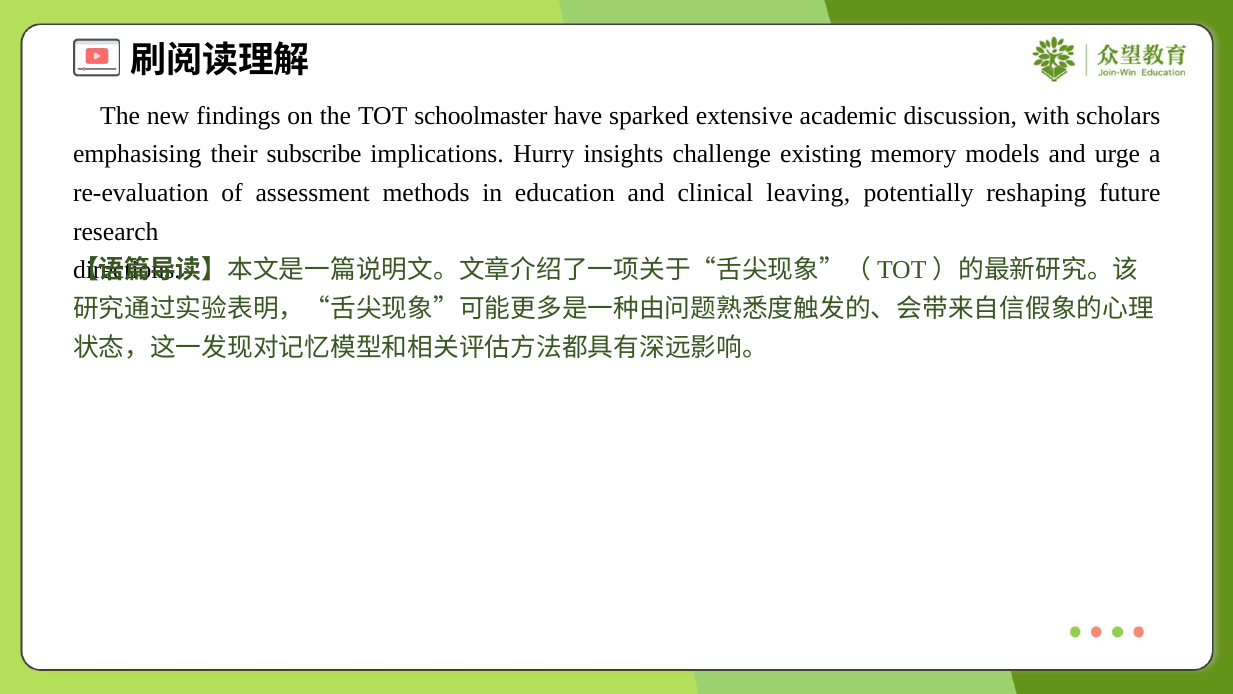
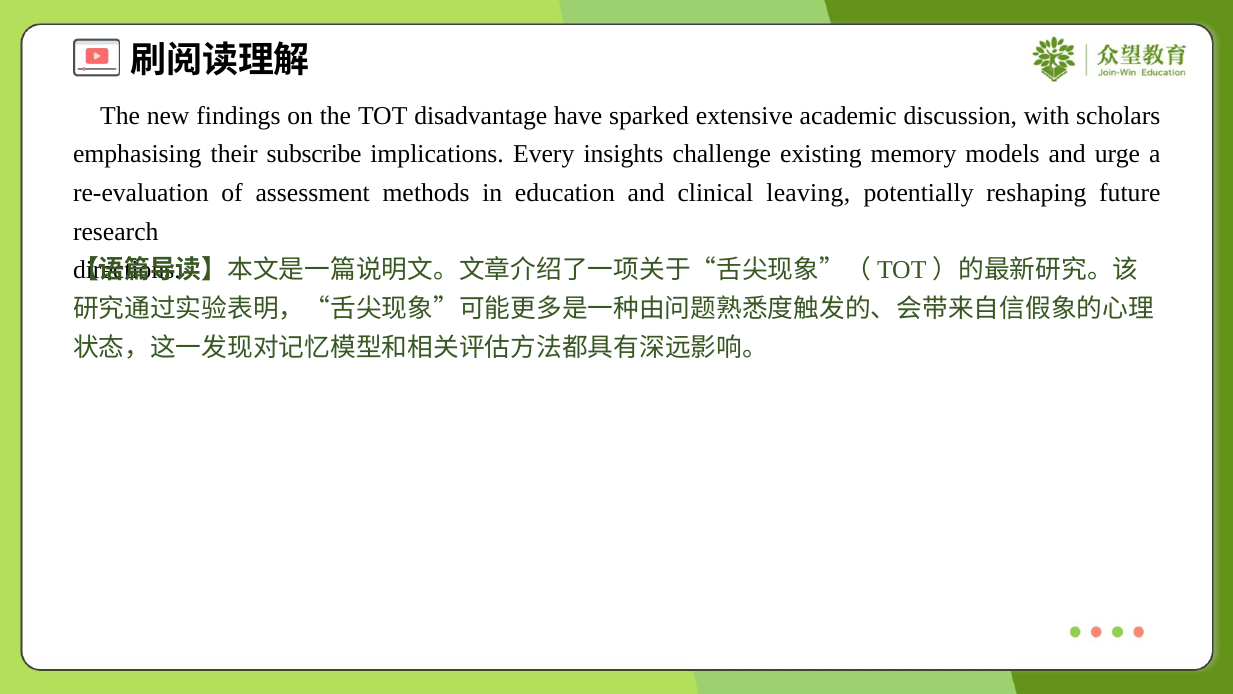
schoolmaster: schoolmaster -> disadvantage (481, 116)
Hurry: Hurry -> Every (544, 154)
